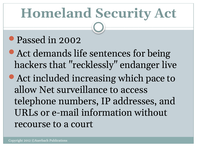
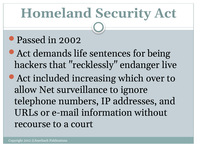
pace: pace -> over (155, 79)
access: access -> ignore (134, 90)
